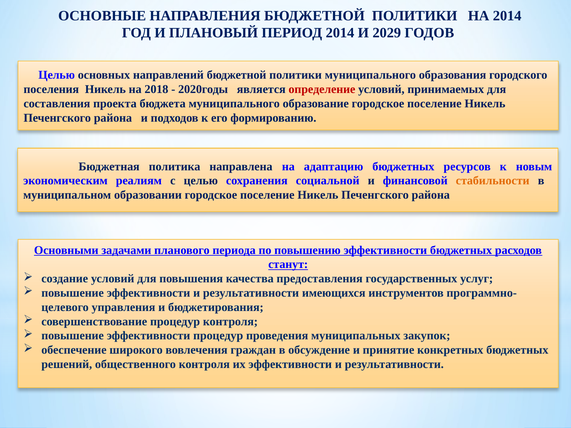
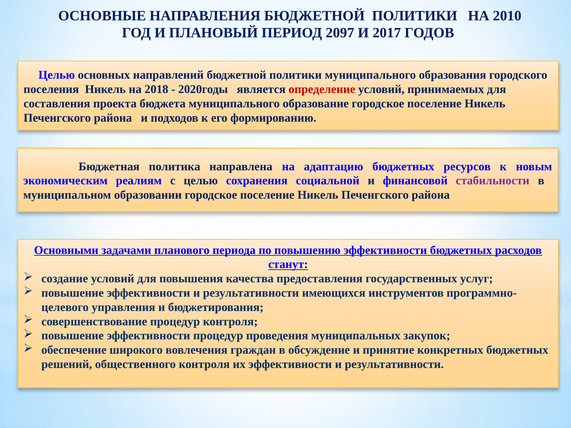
НА 2014: 2014 -> 2010 (507, 16)
ПЕРИОД 2014: 2014 -> 2097 (340, 33)
2029: 2029 -> 2017 (387, 33)
стабильности colour: orange -> purple (493, 181)
